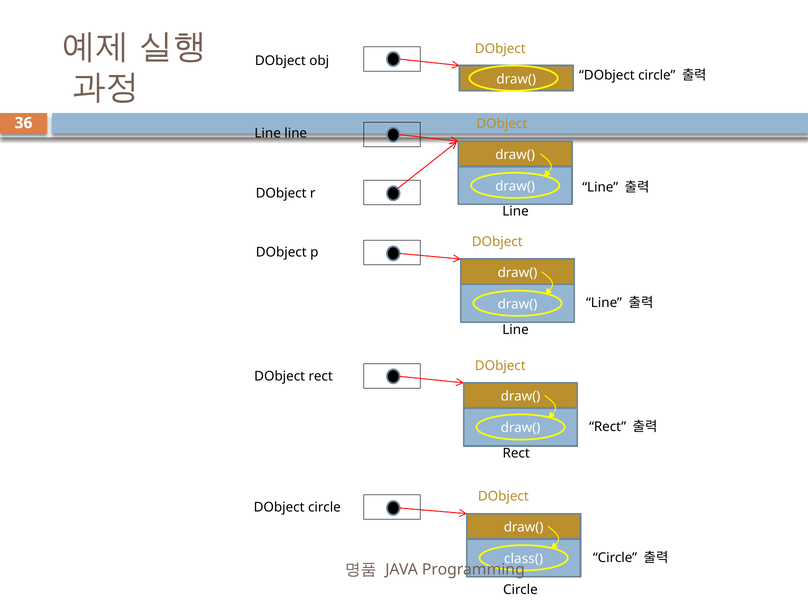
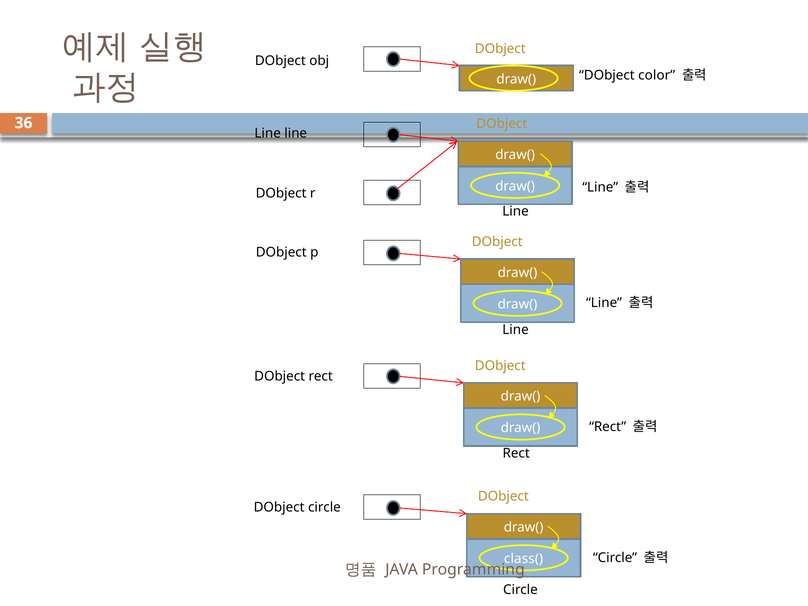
circle: circle -> color (657, 75)
